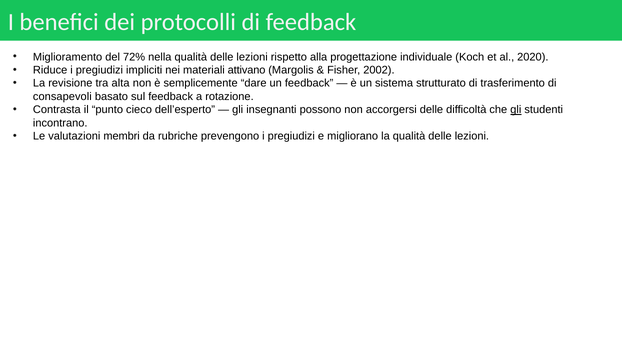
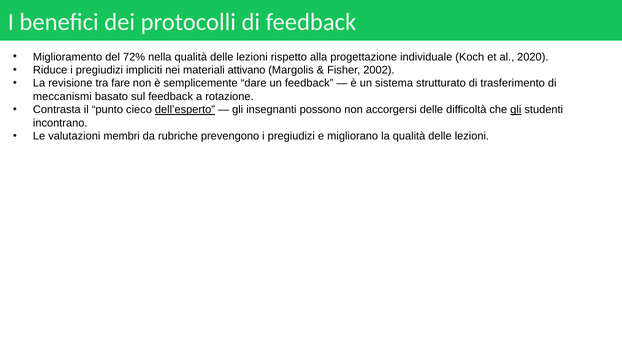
alta: alta -> fare (121, 83)
consapevoli: consapevoli -> meccanismi (62, 97)
dell’esperto underline: none -> present (185, 110)
